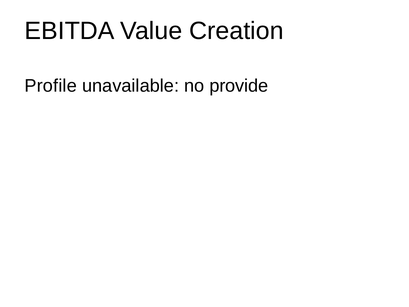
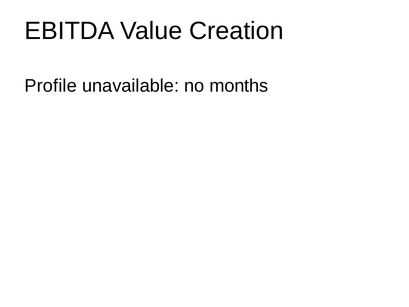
provide: provide -> months (239, 86)
